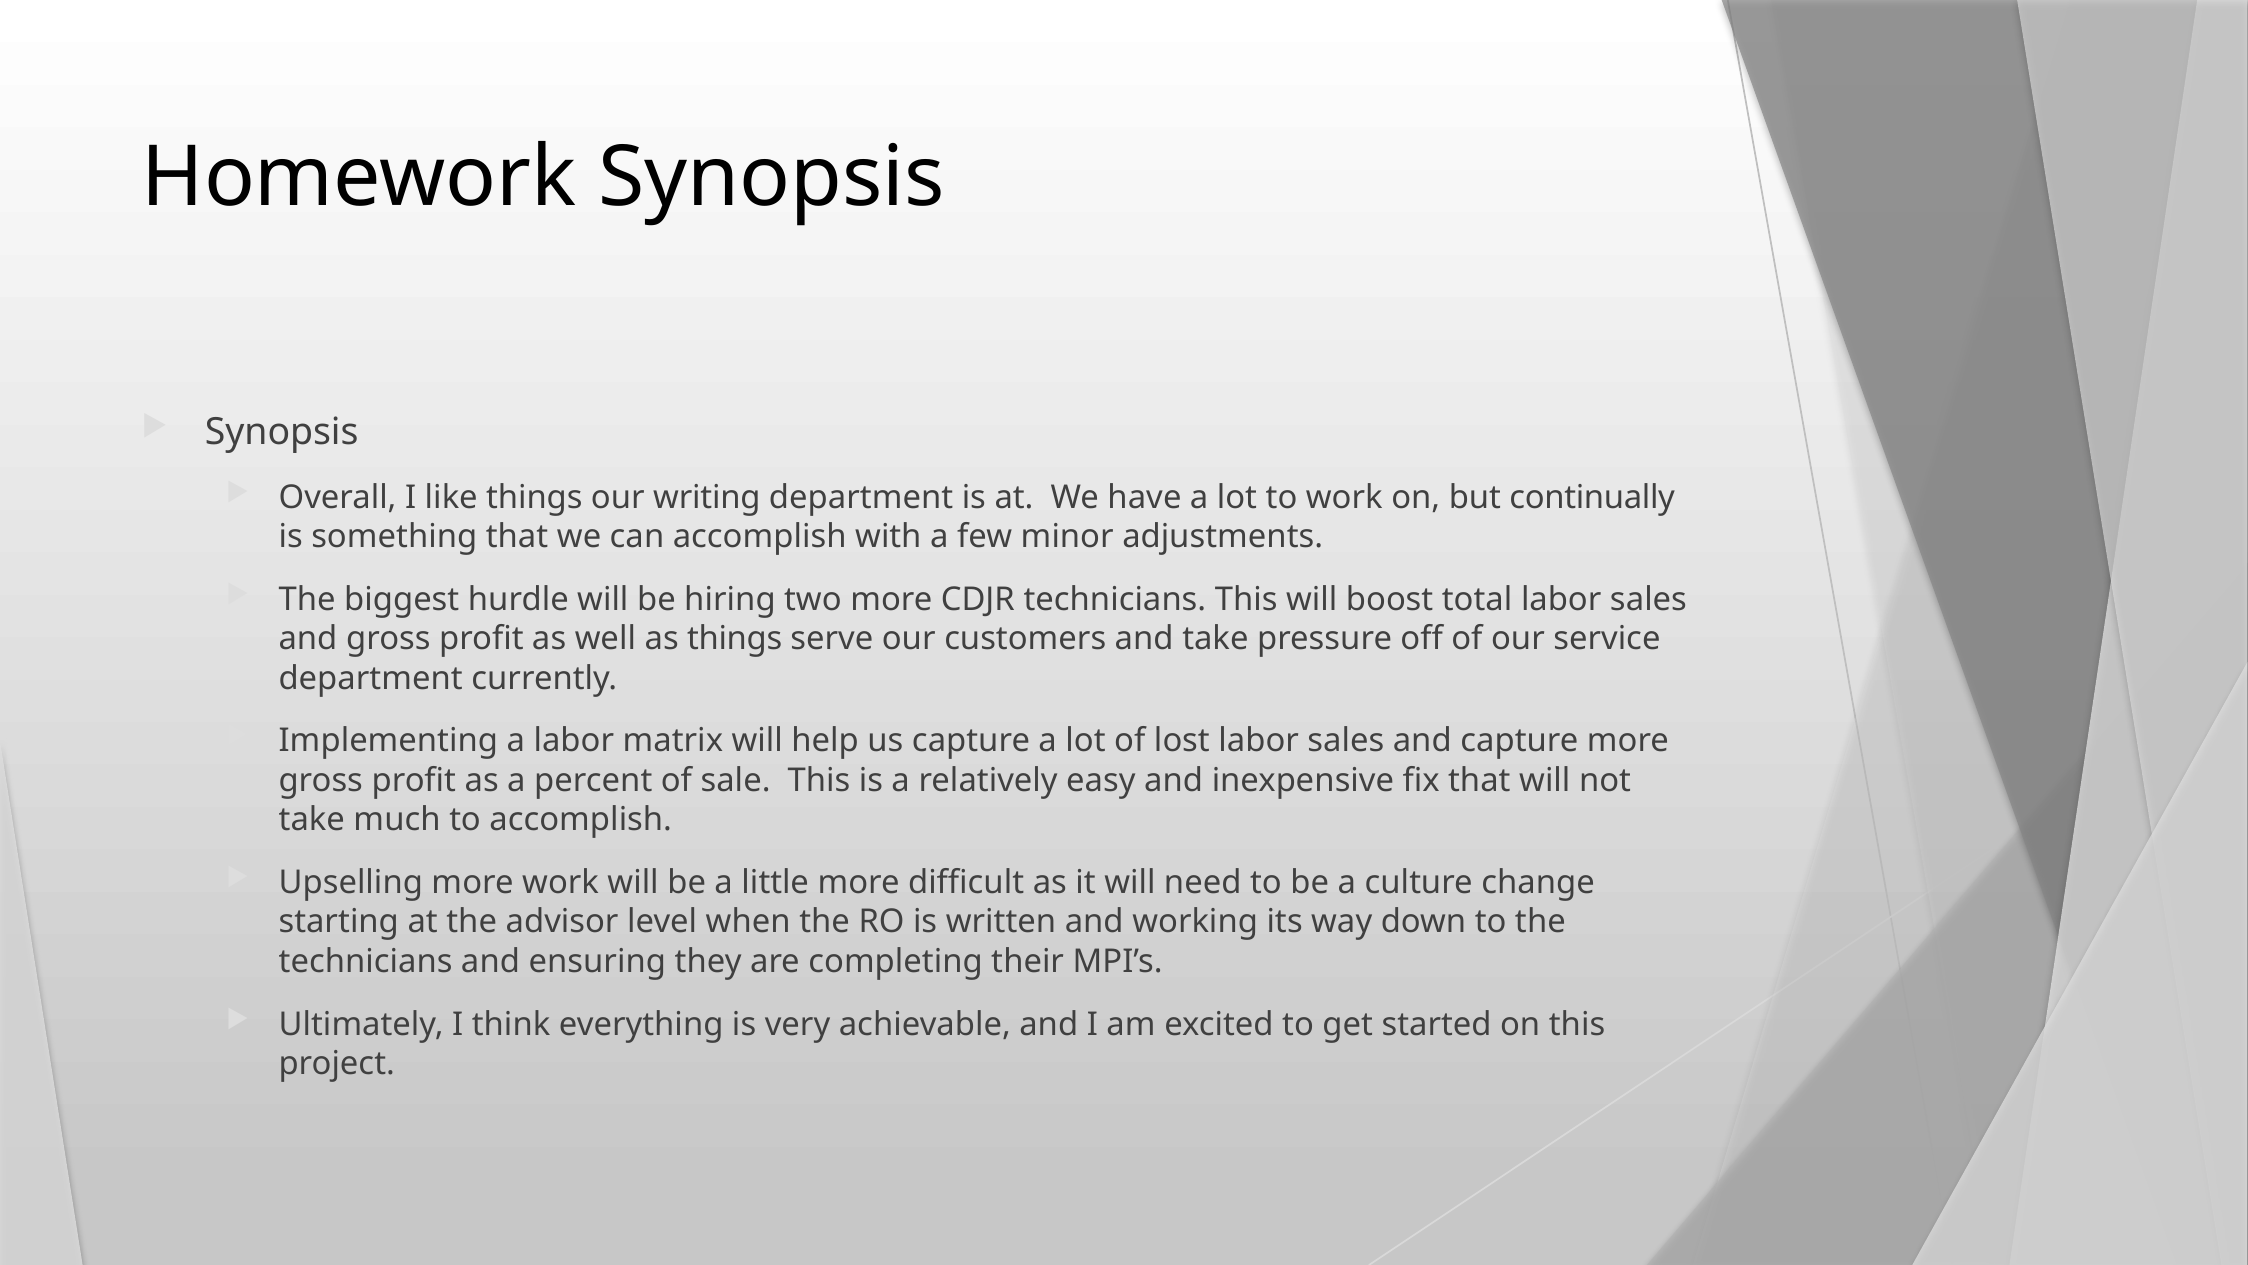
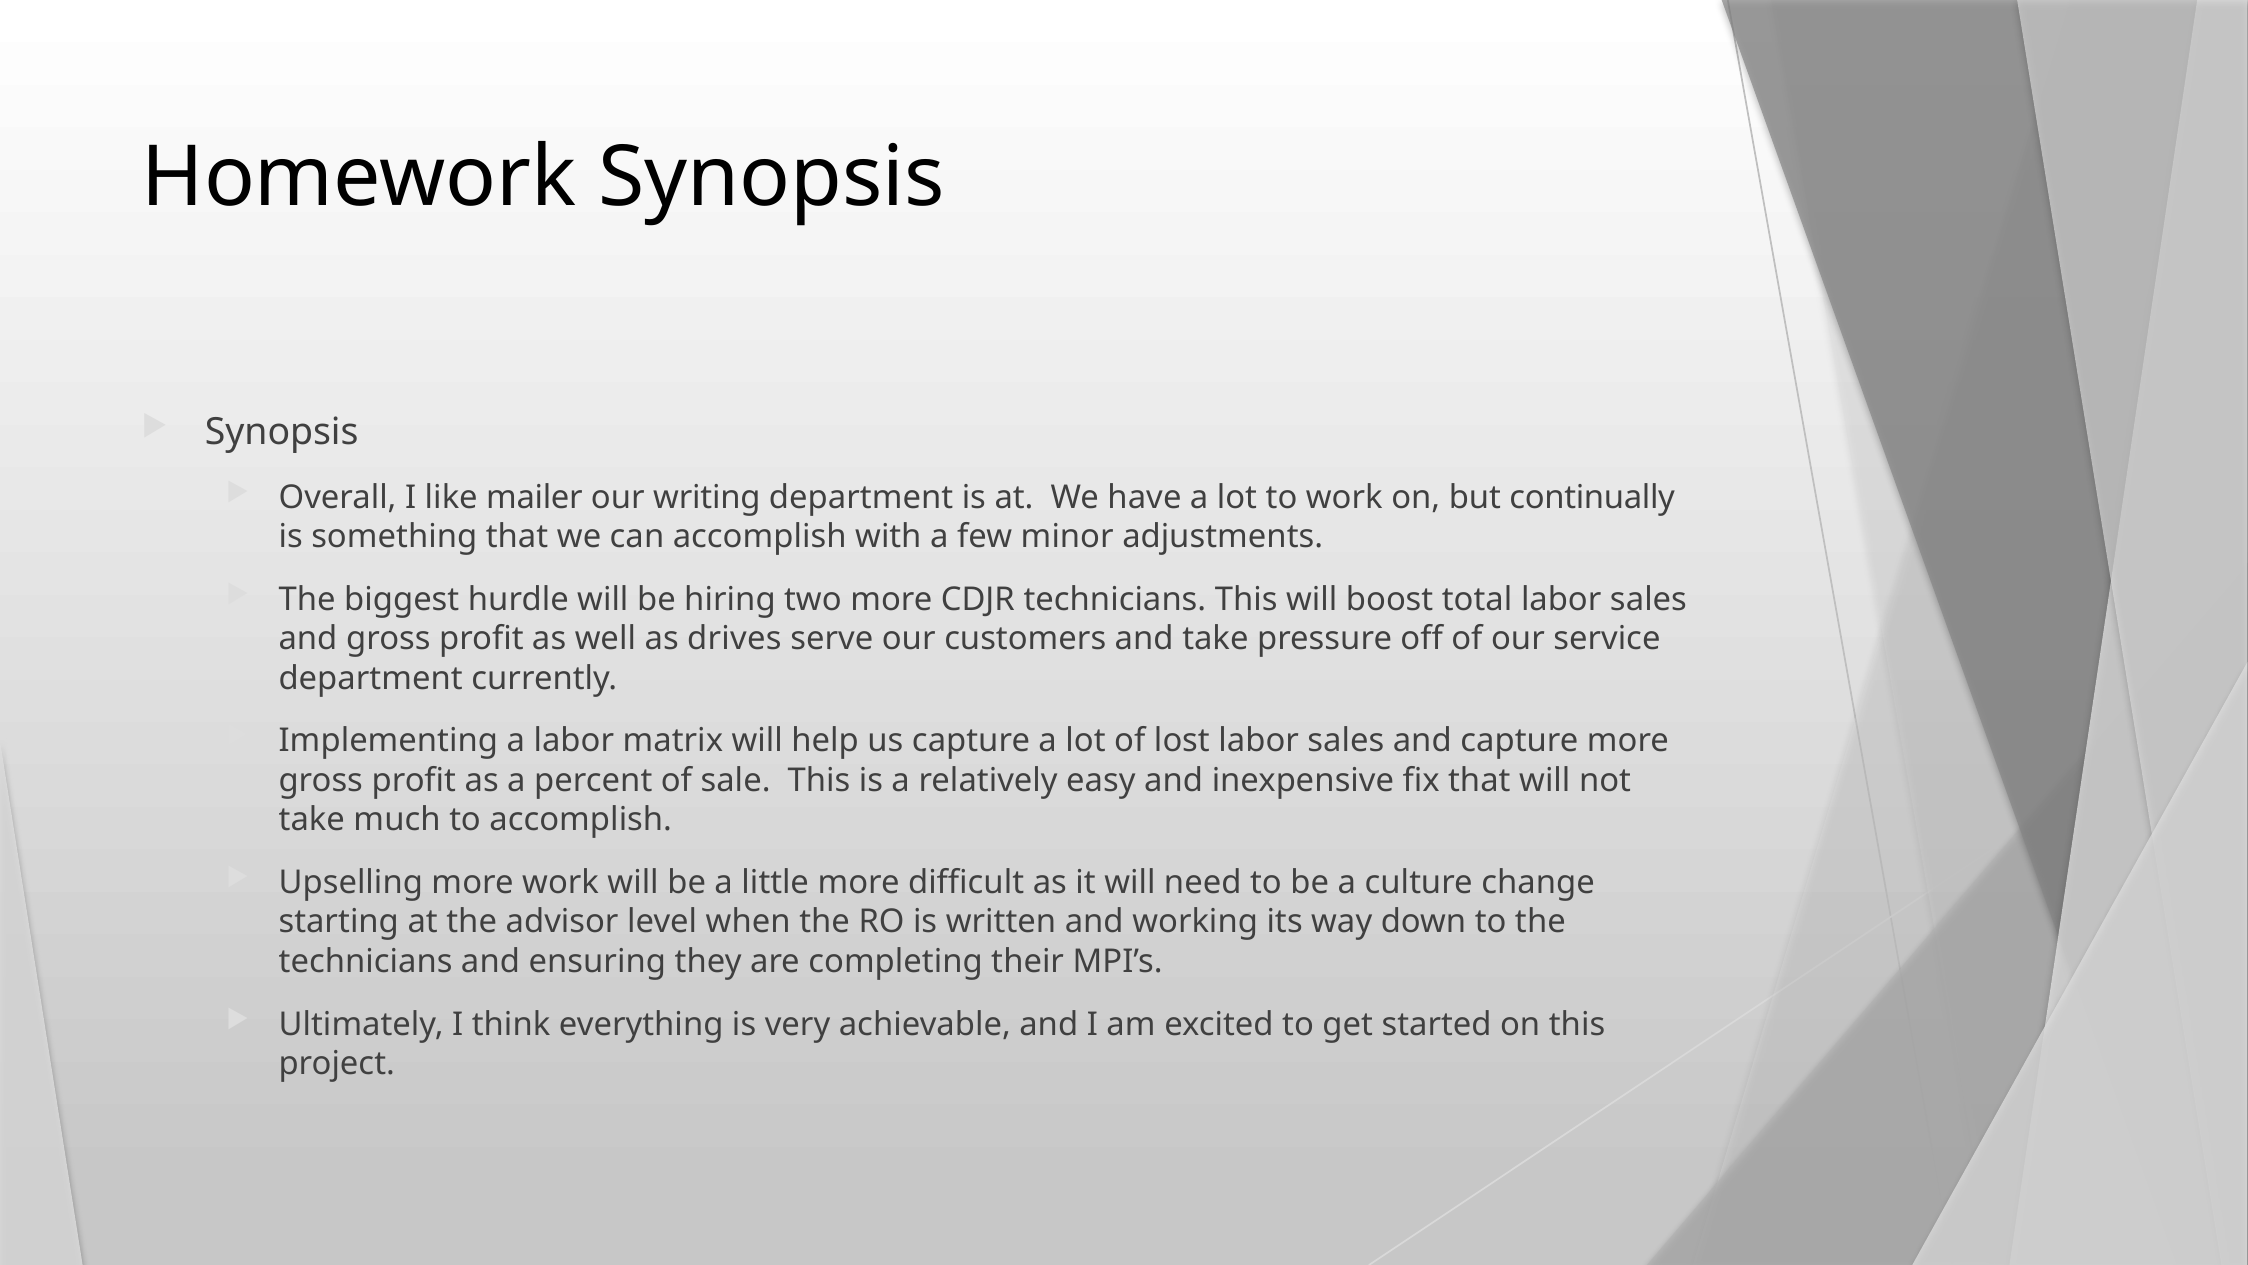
like things: things -> mailer (534, 497)
as things: things -> drives (734, 639)
